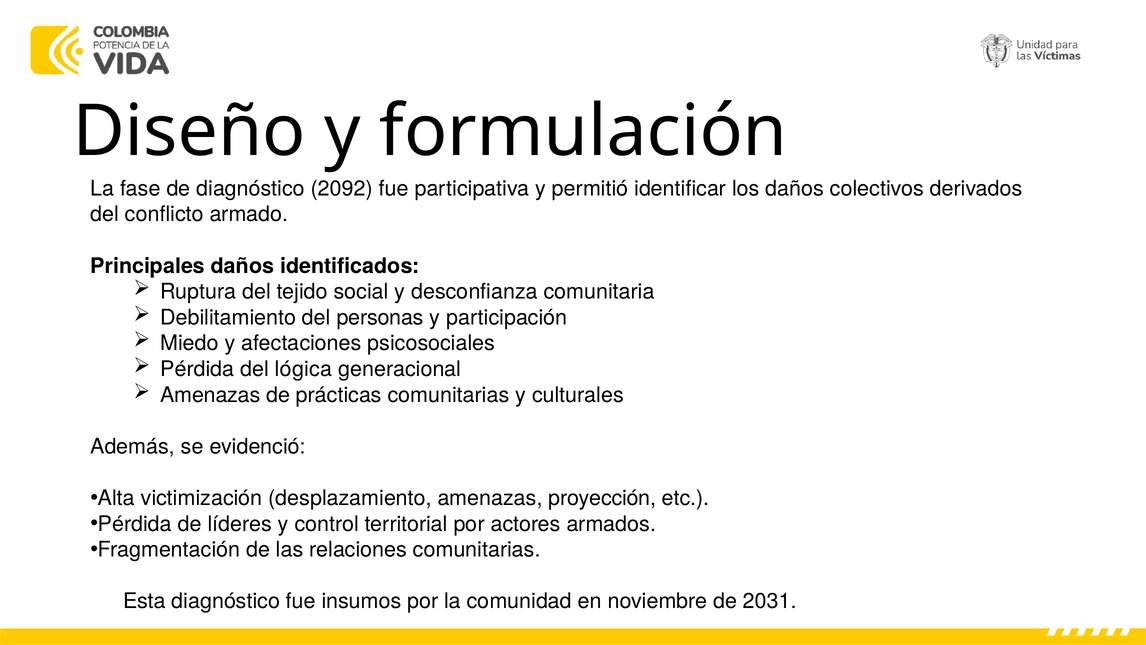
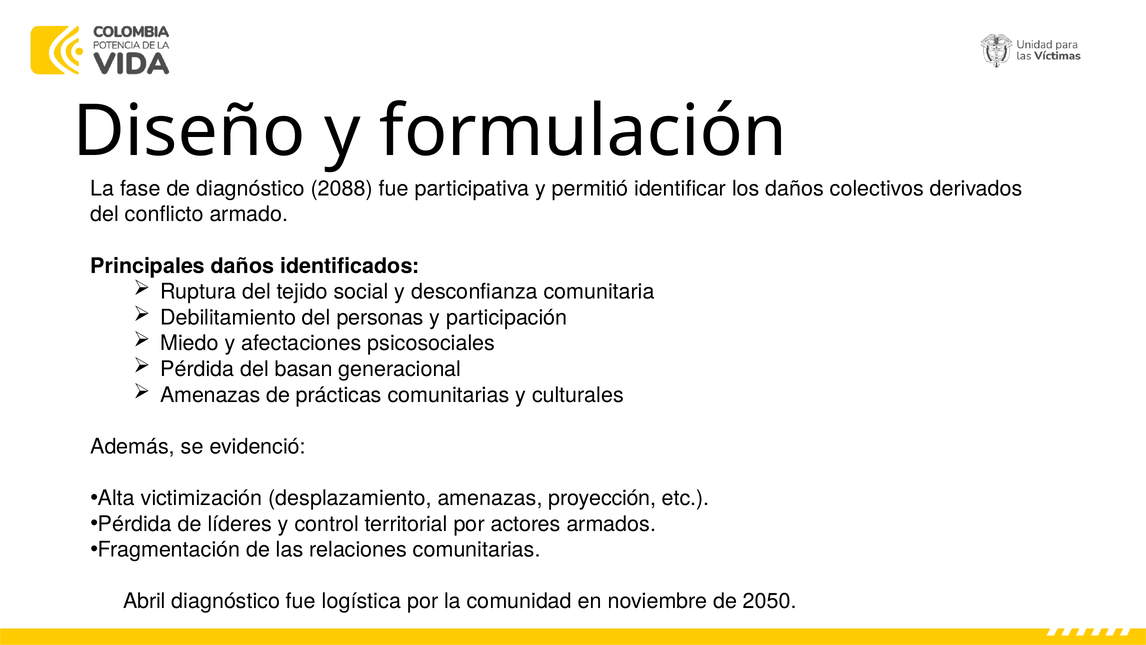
2092: 2092 -> 2088 (342, 188)
lógica: lógica -> basan (304, 369)
Esta: Esta -> Abril (144, 601)
insumos: insumos -> logística (361, 601)
2031: 2031 -> 2050 (770, 601)
